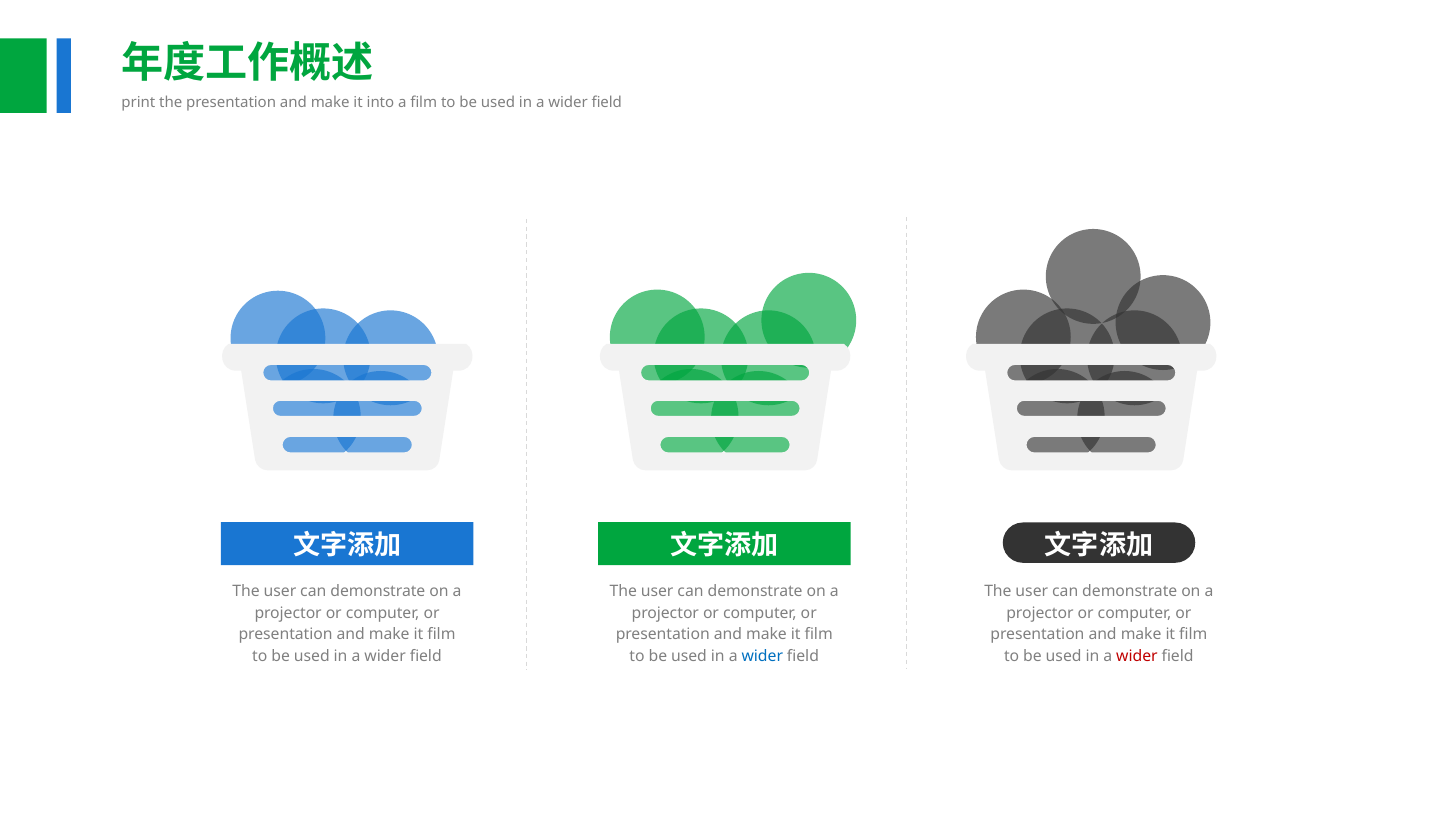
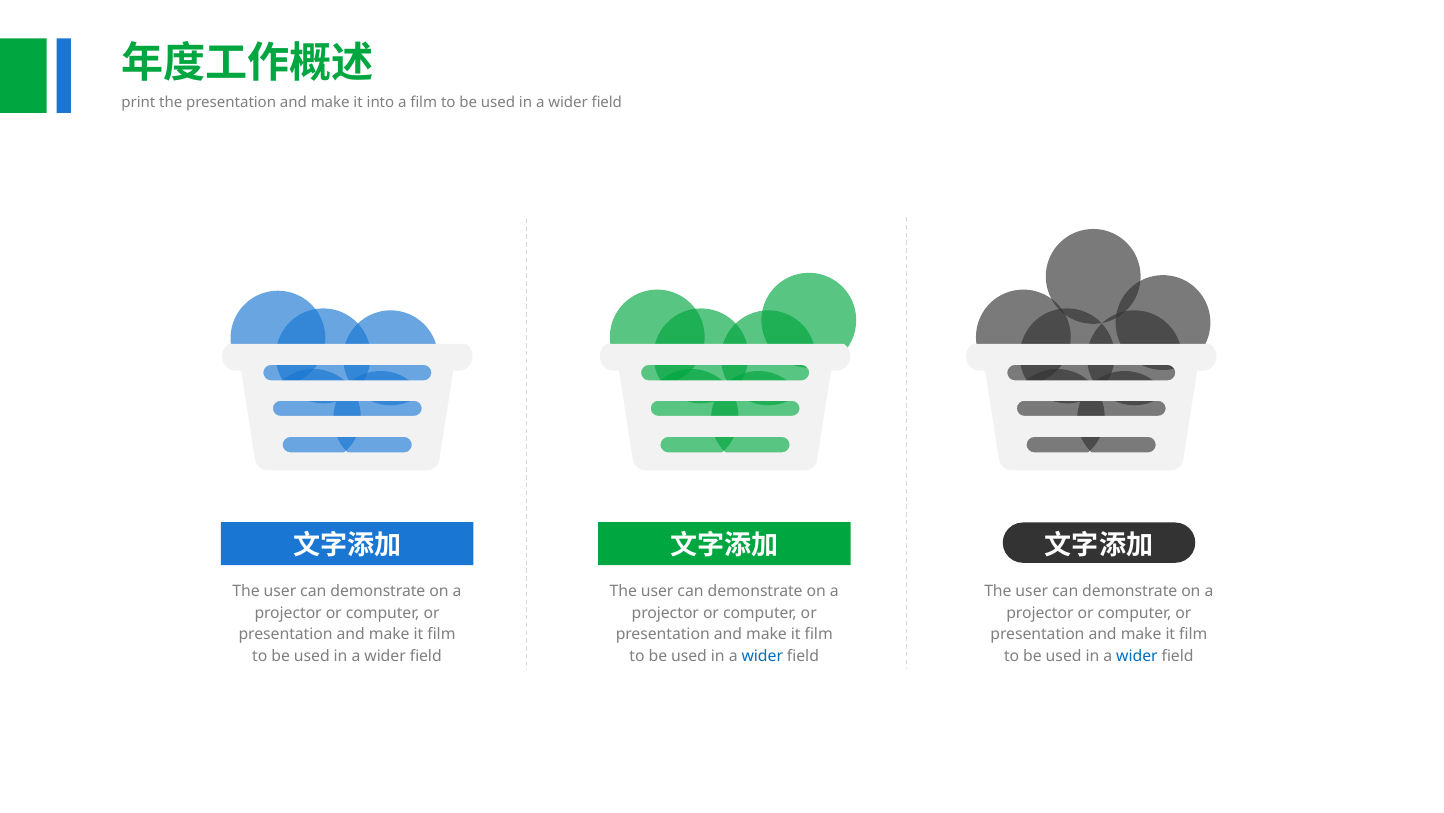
wider colour: red -> blue (1137, 656)
